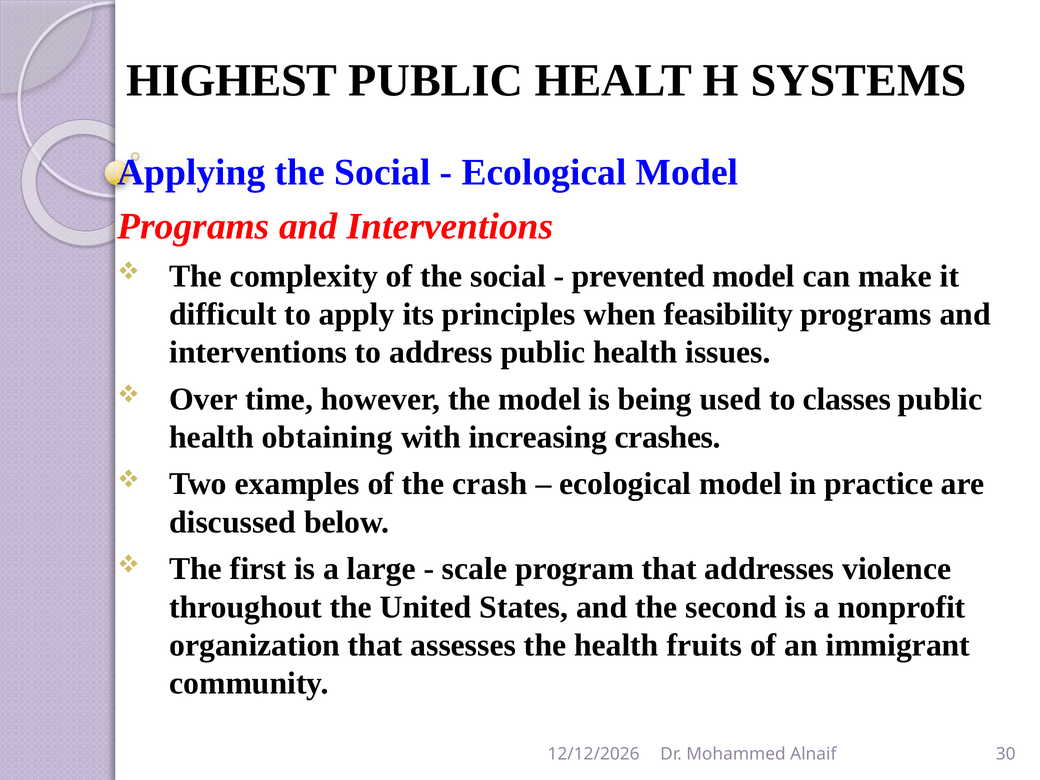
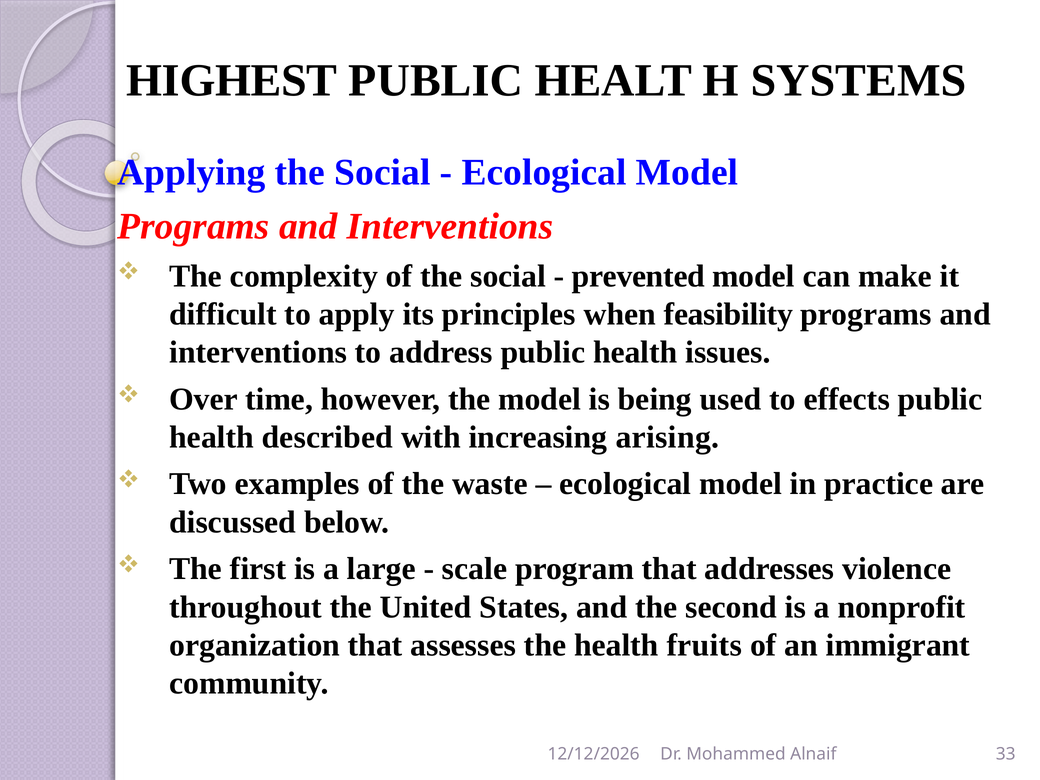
classes: classes -> effects (847, 399)
obtaining: obtaining -> described (327, 437)
crashes: crashes -> arising (667, 437)
crash: crash -> waste (490, 484)
30: 30 -> 33 (1006, 754)
